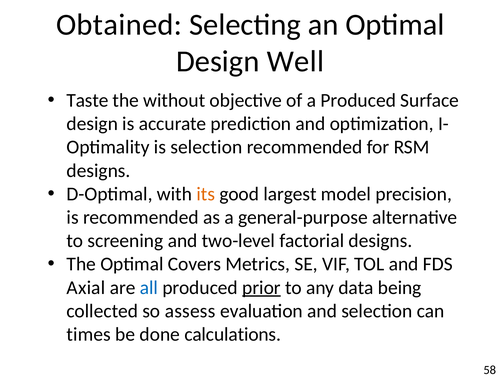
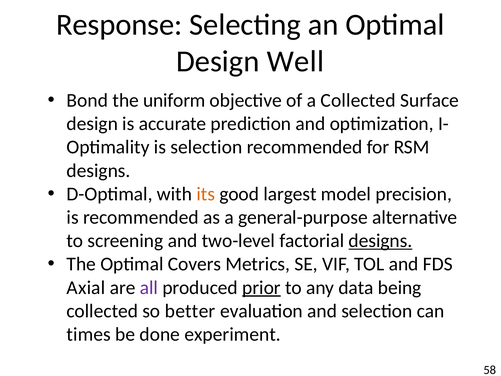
Obtained: Obtained -> Response (119, 25)
Taste: Taste -> Bond (87, 100)
without: without -> uniform (174, 100)
a Produced: Produced -> Collected (358, 100)
designs underline: none -> present (380, 241)
all colour: blue -> purple (149, 287)
assess: assess -> better (190, 311)
calculations: calculations -> experiment (233, 334)
